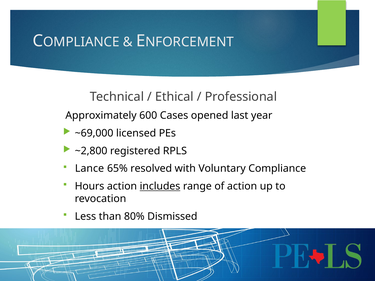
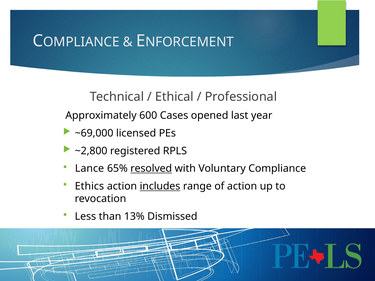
resolved underline: none -> present (151, 169)
Hours: Hours -> Ethics (89, 186)
80%: 80% -> 13% (134, 217)
